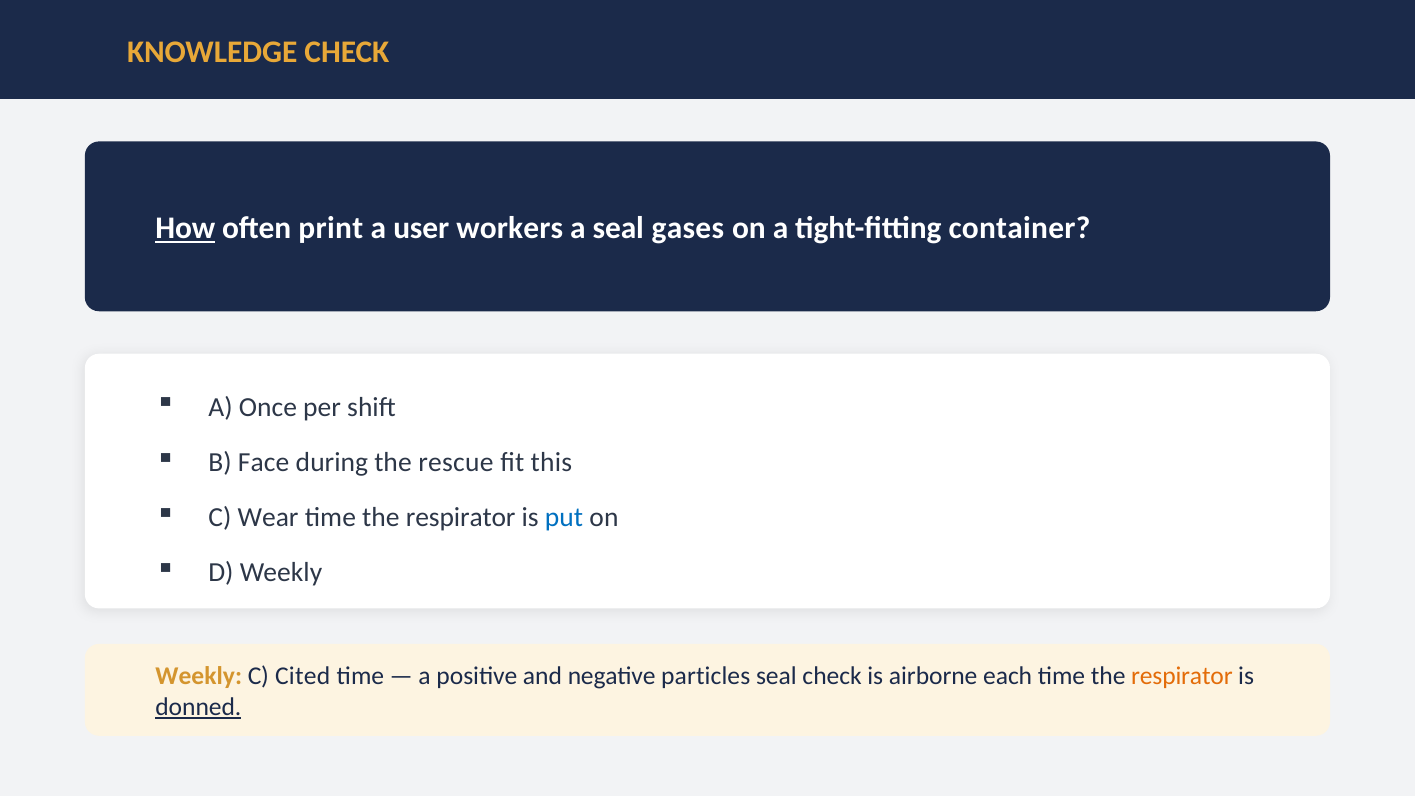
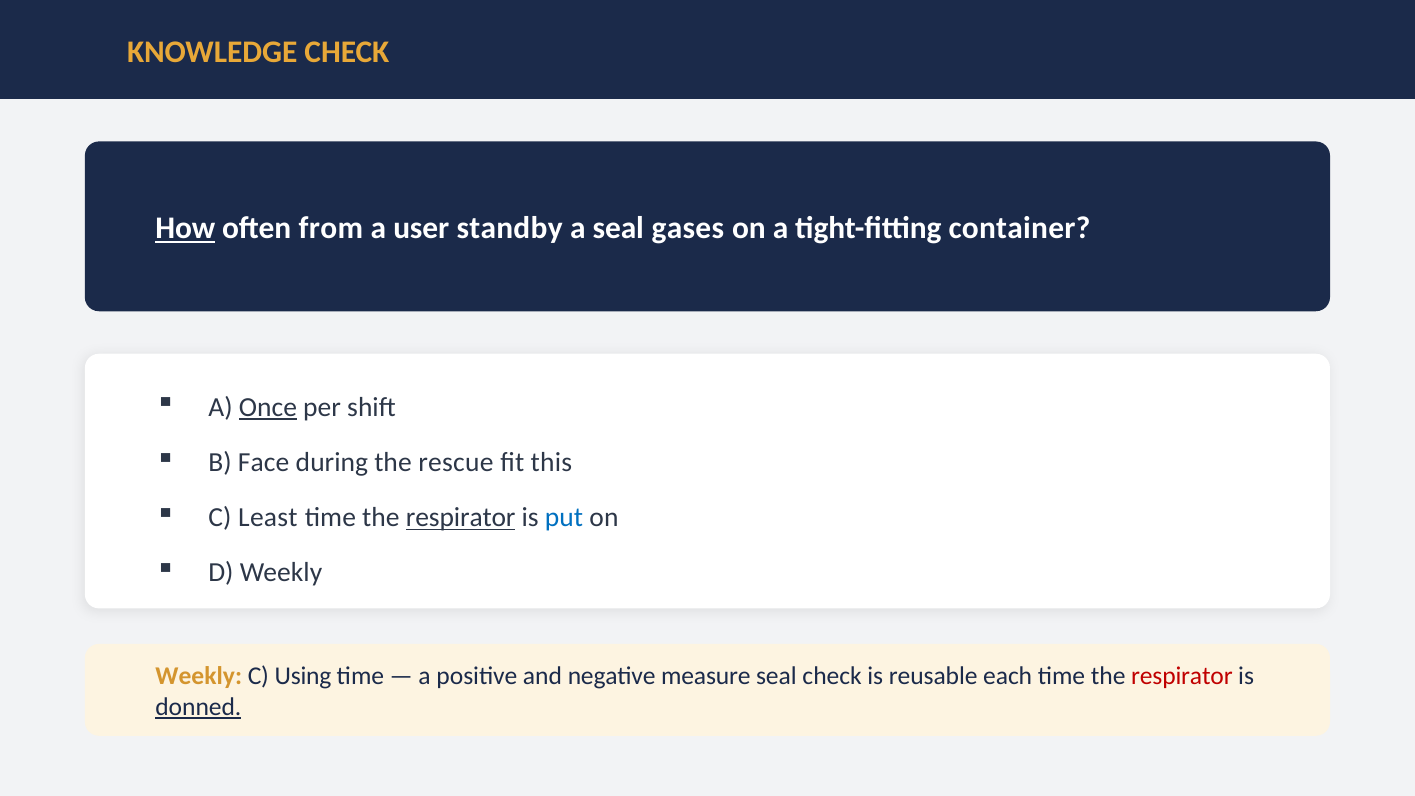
print: print -> from (331, 229)
workers: workers -> standby (510, 229)
Once underline: none -> present (268, 407)
Wear: Wear -> Least (268, 517)
respirator underline: none -> present (461, 517)
Cited: Cited -> Using (303, 676)
particles: particles -> measure (706, 676)
airborne: airborne -> reusable (933, 676)
respirator colour: orange -> red (1182, 676)
